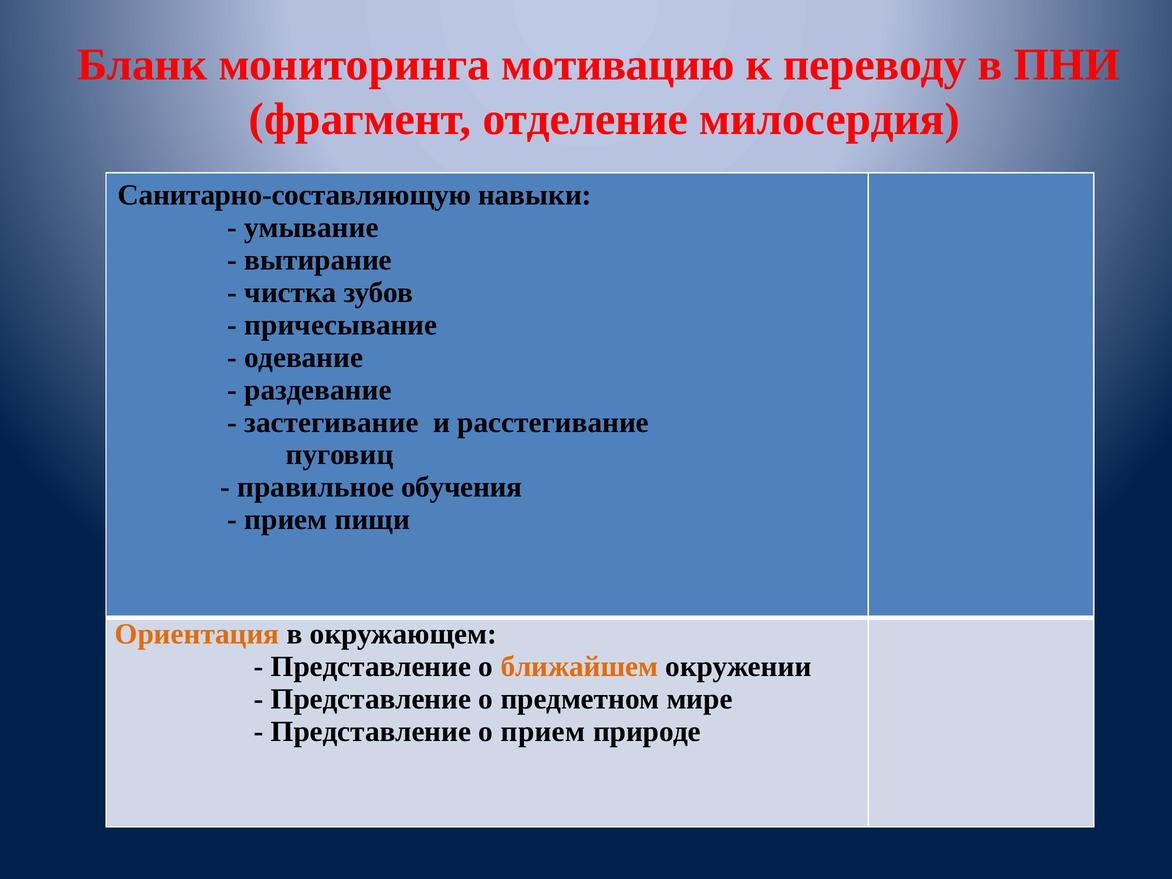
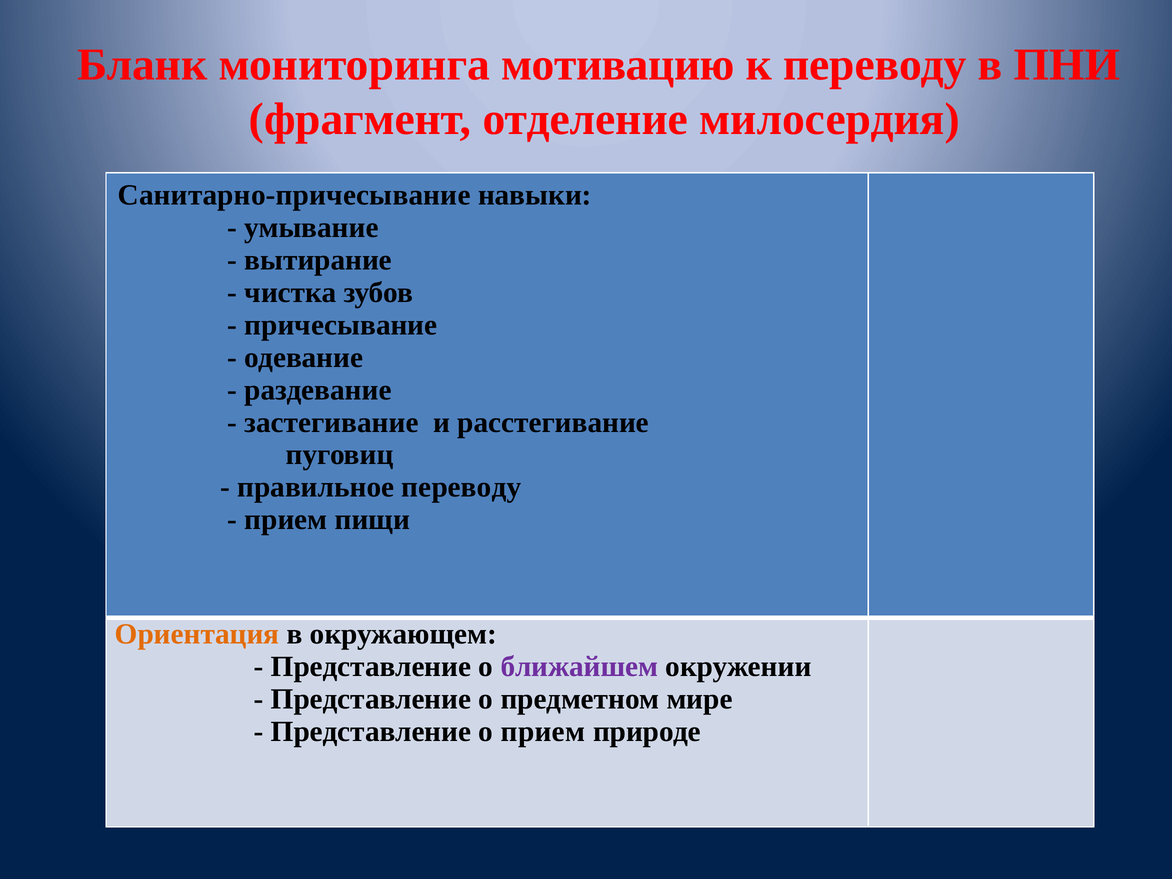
Санитарно-составляющую: Санитарно-составляющую -> Санитарно-причесывание (294, 195)
правильное обучения: обучения -> переводу (461, 487)
ближайшем colour: orange -> purple (579, 667)
